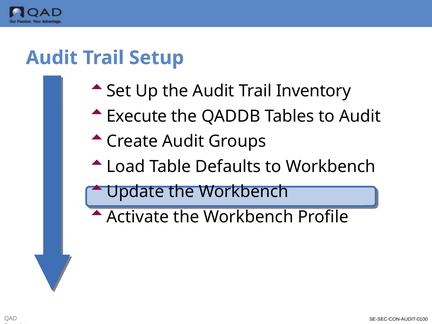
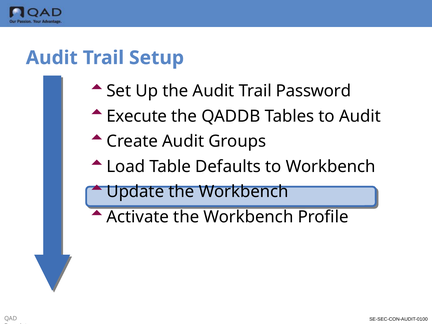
Inventory: Inventory -> Password (313, 91)
